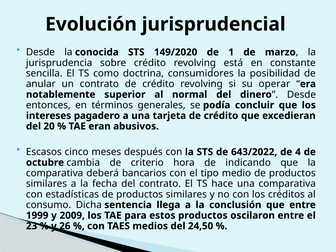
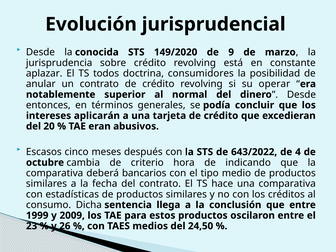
1: 1 -> 9 (231, 52)
sencilla: sencilla -> aplazar (44, 73)
como: como -> todos (106, 73)
pagadero: pagadero -> aplicarán (97, 116)
